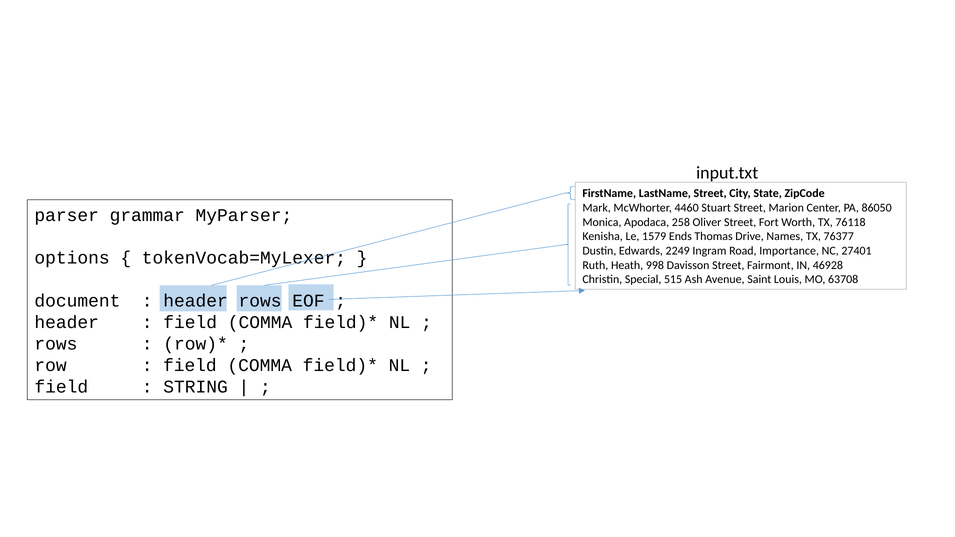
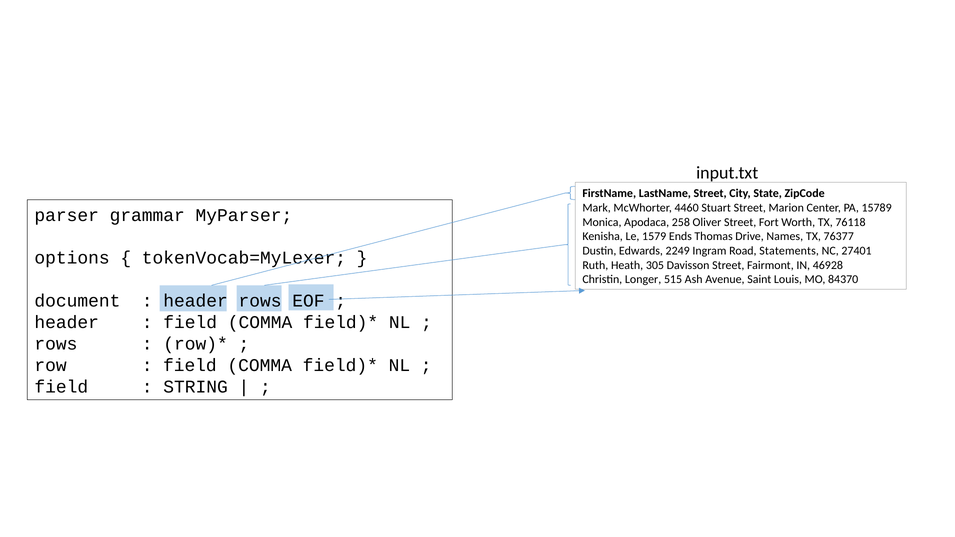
86050: 86050 -> 15789 (877, 208)
Importance: Importance -> Statements (789, 251)
998: 998 -> 305 (655, 265)
Special: Special -> Longer (643, 280)
63708: 63708 -> 84370 (843, 280)
